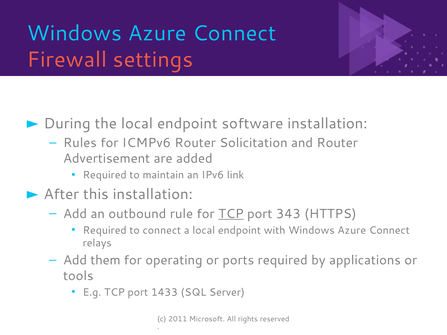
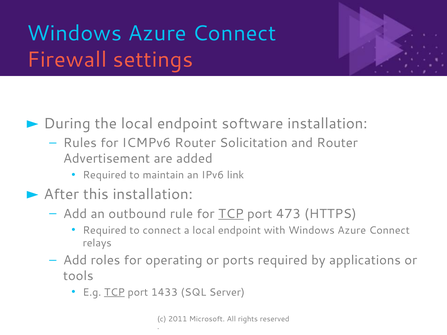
343: 343 -> 473 (288, 214)
them: them -> roles (105, 260)
TCP underline: none -> present (114, 292)
